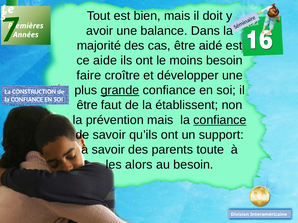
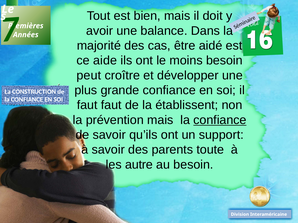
faire: faire -> peut (89, 76)
grande underline: present -> none (120, 90)
être: être -> faut (87, 105)
alors: alors -> autre (139, 165)
